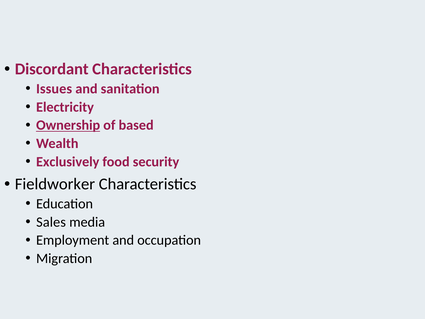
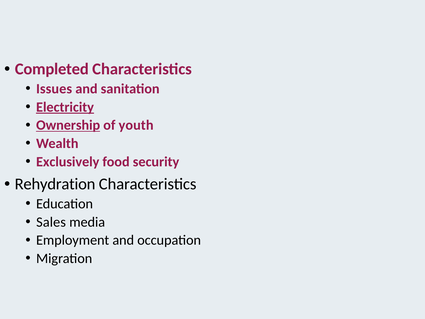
Discordant: Discordant -> Completed (52, 69)
Electricity underline: none -> present (65, 107)
based: based -> youth (136, 125)
Fieldworker: Fieldworker -> Rehydration (55, 184)
